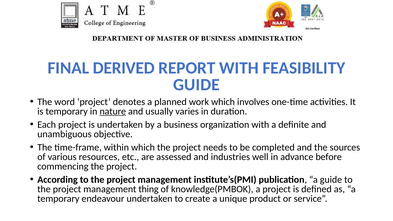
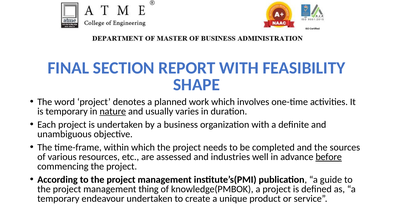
DERIVED: DERIVED -> SECTION (124, 68)
GUIDE: GUIDE -> SHAPE (196, 85)
before underline: none -> present (329, 157)
